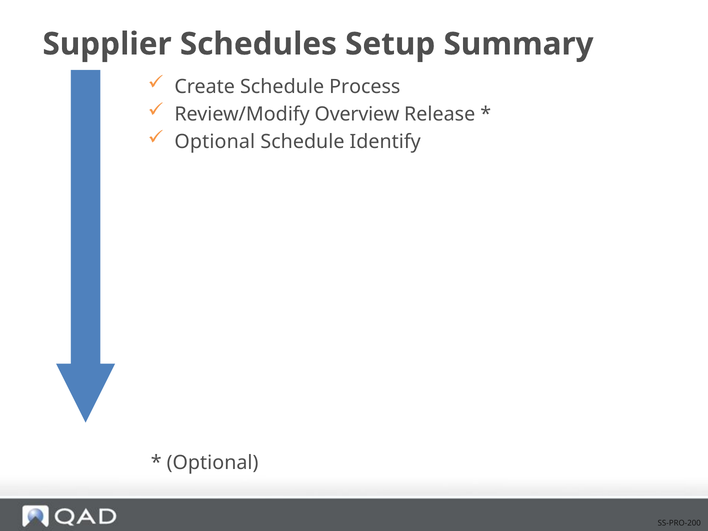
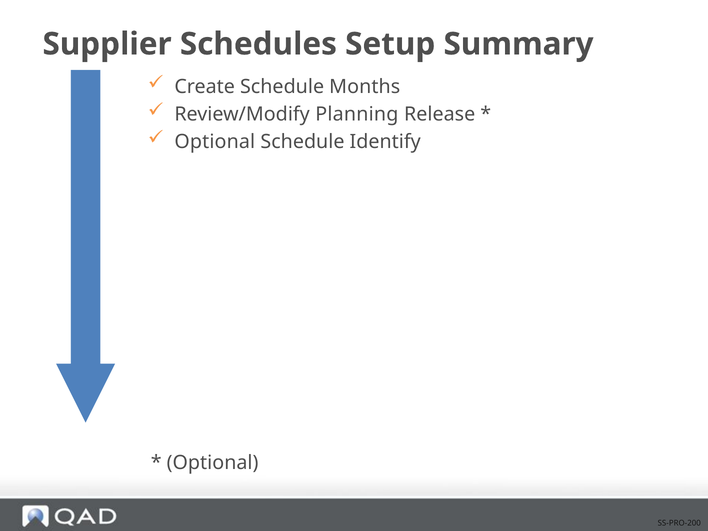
Process: Process -> Months (365, 87)
Overview: Overview -> Planning (357, 114)
